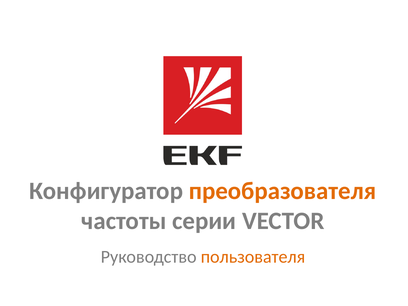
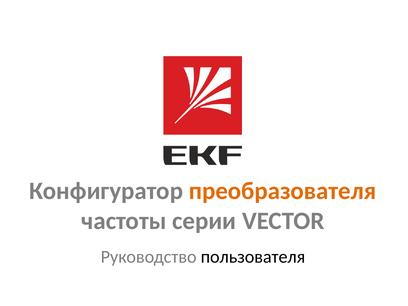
пользователя colour: orange -> black (253, 257)
